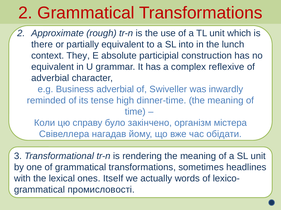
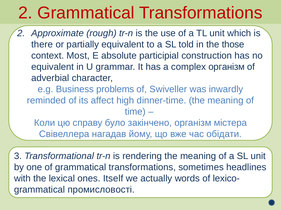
into: into -> told (186, 45)
lunch: lunch -> those (233, 45)
They: They -> Most (78, 56)
complex reflexive: reflexive -> організм (227, 67)
Business adverbial: adverbial -> problems (115, 90)
tense: tense -> affect (102, 101)
